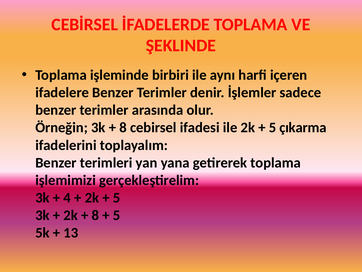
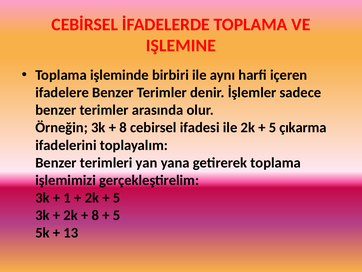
ŞEKLINDE: ŞEKLINDE -> IŞLEMINE (181, 46)
4: 4 -> 1 (67, 197)
